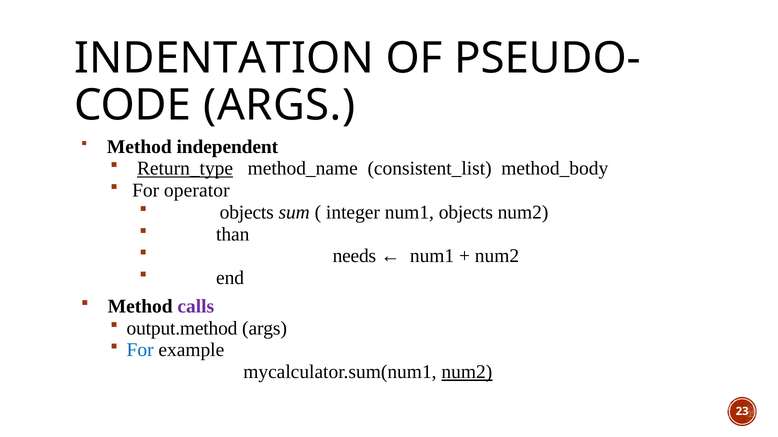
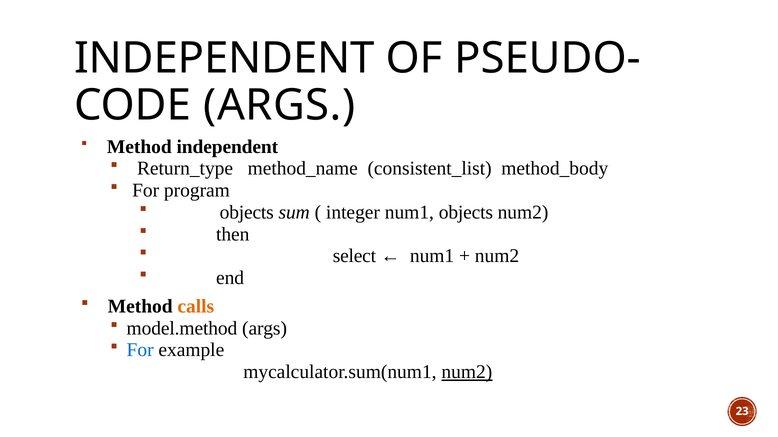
INDENTATION: INDENTATION -> INDEPENDENT (224, 58)
Return_type underline: present -> none (185, 169)
operator: operator -> program (197, 191)
than: than -> then (233, 234)
needs: needs -> select (354, 256)
calls colour: purple -> orange (196, 307)
output.method: output.method -> model.method (182, 329)
